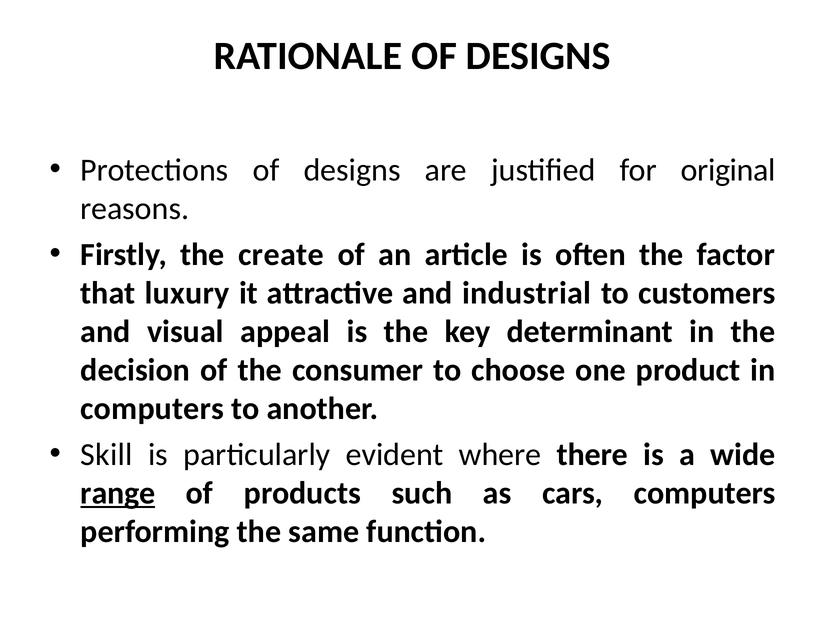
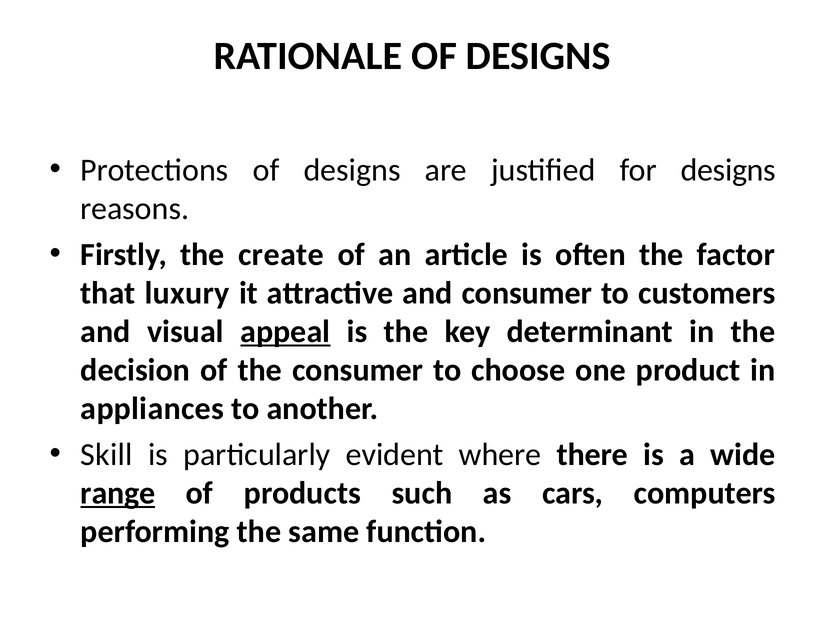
for original: original -> designs (728, 170)
and industrial: industrial -> consumer (527, 293)
appeal underline: none -> present (285, 331)
computers: computers -> appliances (152, 408)
